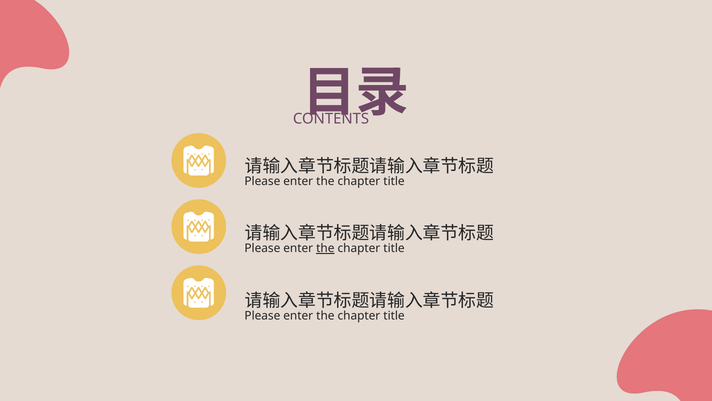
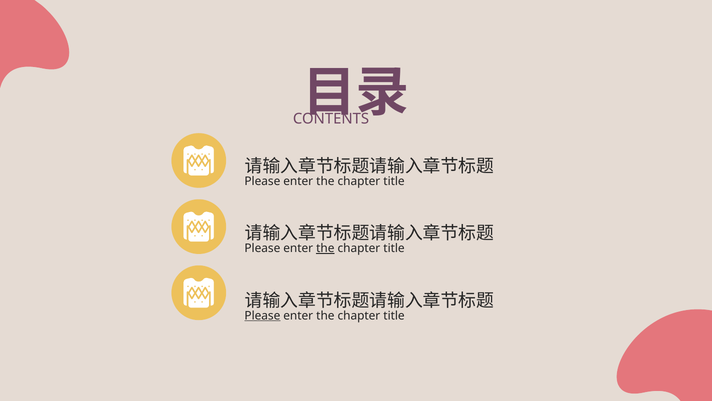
Please underline: none -> present (262, 315)
